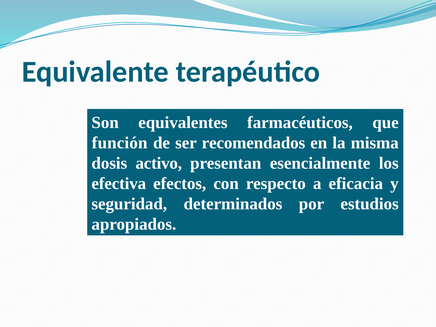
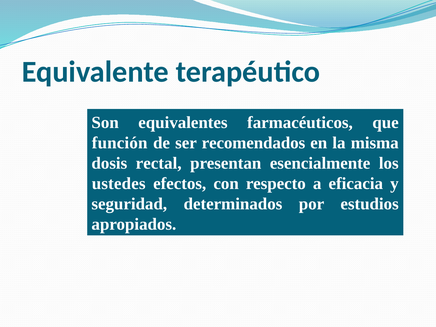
activo: activo -> rectal (159, 163)
efectiva: efectiva -> ustedes (119, 184)
